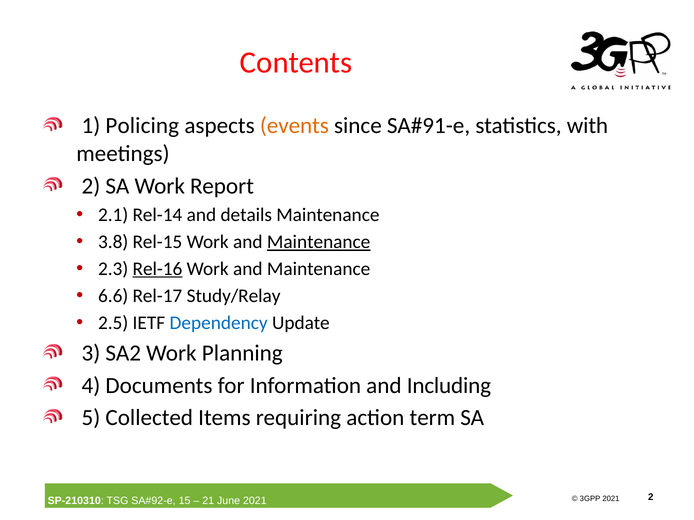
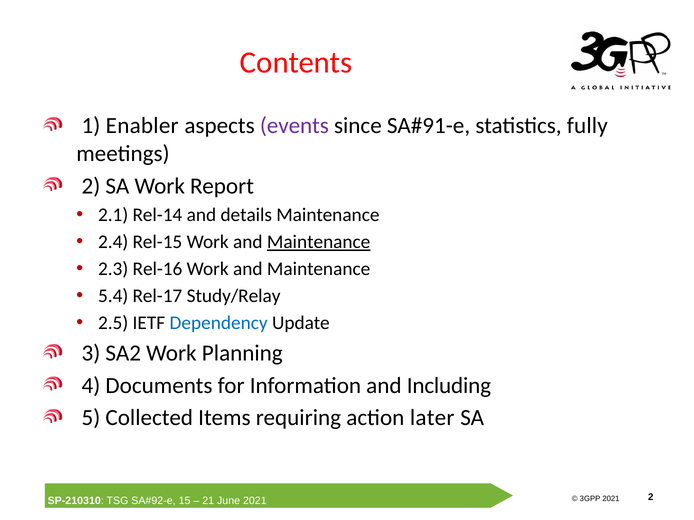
Policing: Policing -> Enabler (142, 126)
events colour: orange -> purple (294, 126)
with: with -> fully (587, 126)
3.8: 3.8 -> 2.4 (113, 242)
Rel-16 underline: present -> none (157, 269)
6.6: 6.6 -> 5.4 (113, 296)
term: term -> later (432, 418)
